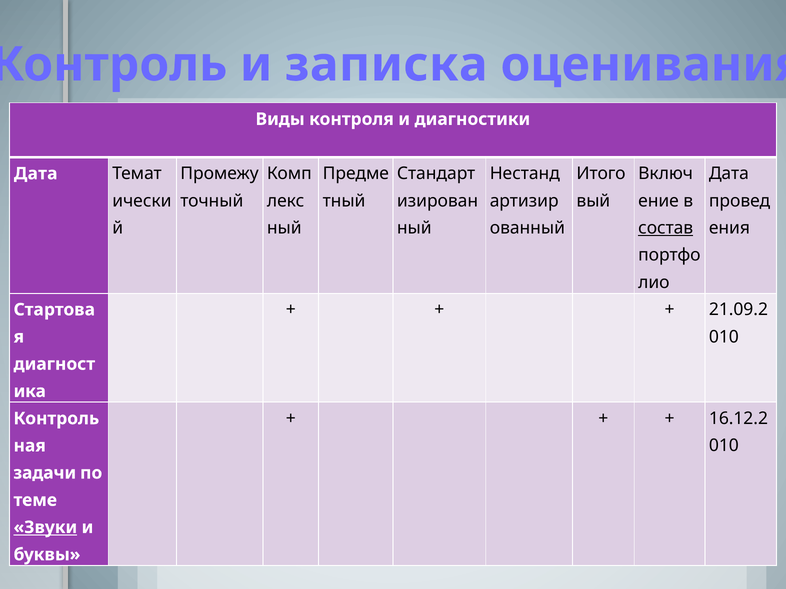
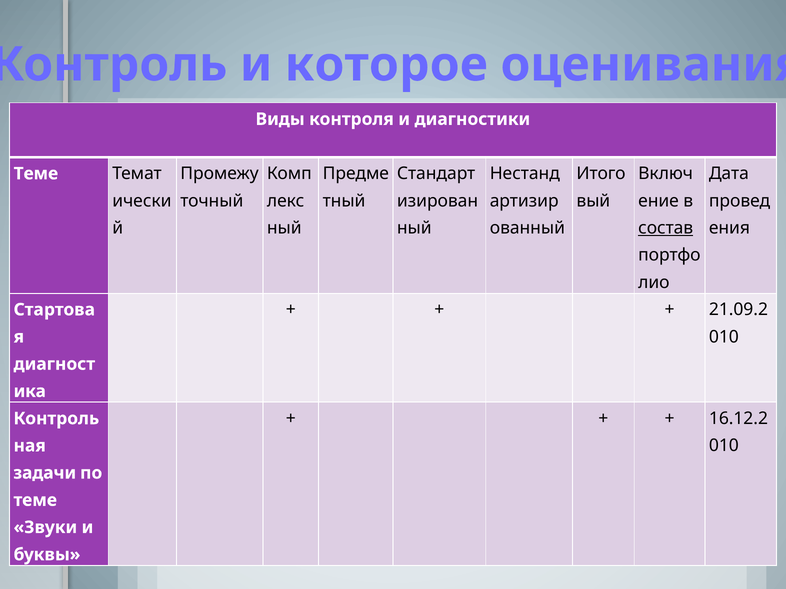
записка: записка -> которое (386, 65)
Дата: Дата -> Теме (36, 174)
Звуки underline: present -> none (45, 528)
